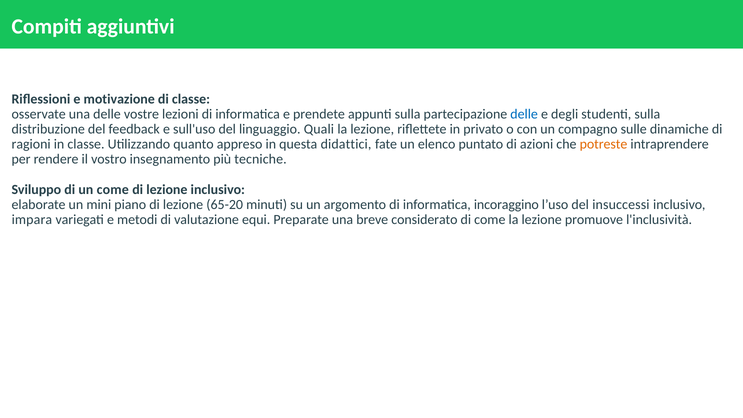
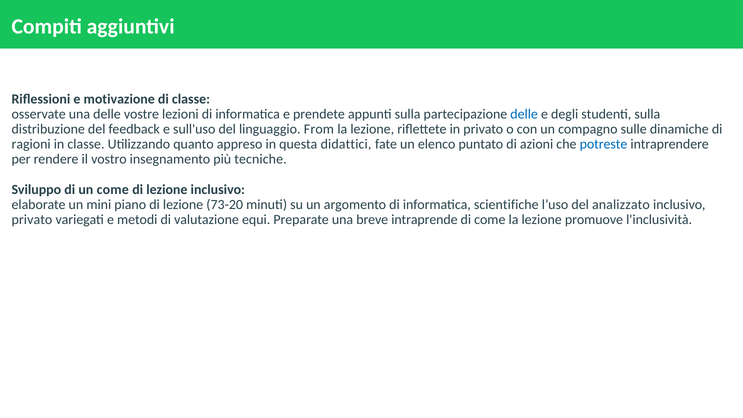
Quali: Quali -> From (319, 129)
potreste colour: orange -> blue (604, 144)
65-20: 65-20 -> 73-20 (225, 204)
incoraggino: incoraggino -> scientifiche (506, 204)
insuccessi: insuccessi -> analizzato (621, 204)
impara: impara -> privato (32, 220)
considerato: considerato -> intraprende (424, 220)
